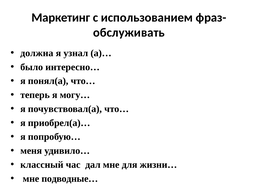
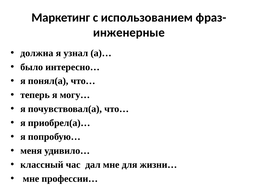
обслуживать: обслуживать -> инженерные (129, 32)
подводные…: подводные… -> профессии… (70, 178)
